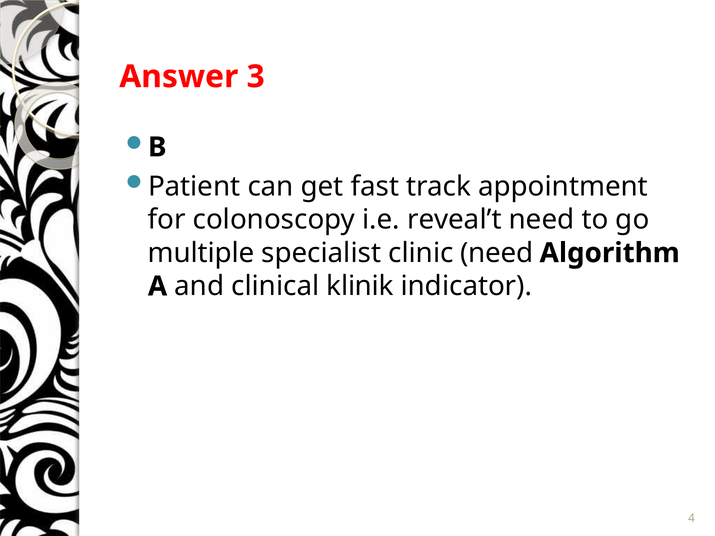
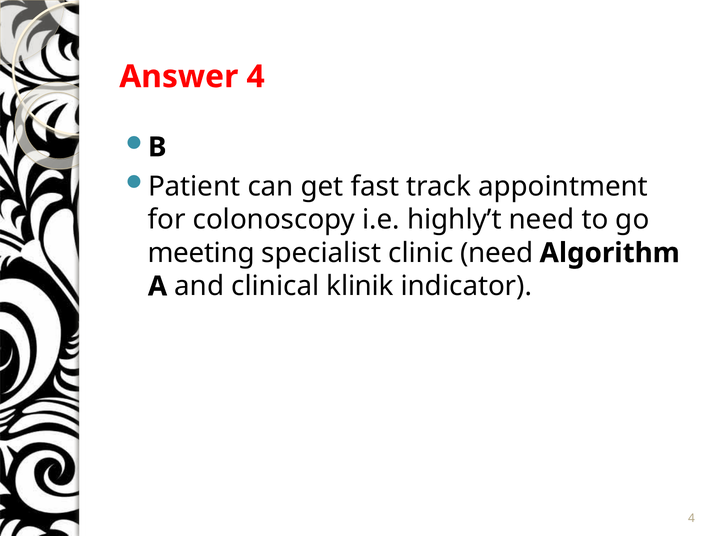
Answer 3: 3 -> 4 (256, 77)
reveal’t: reveal’t -> highly’t (454, 220)
multiple: multiple -> meeting (201, 253)
